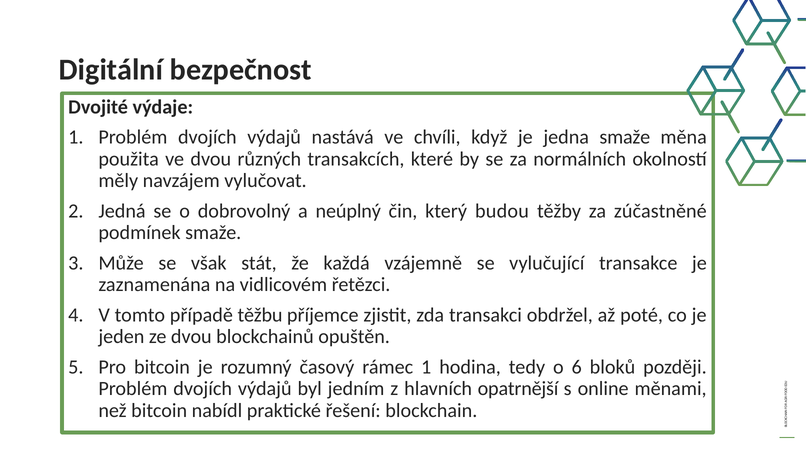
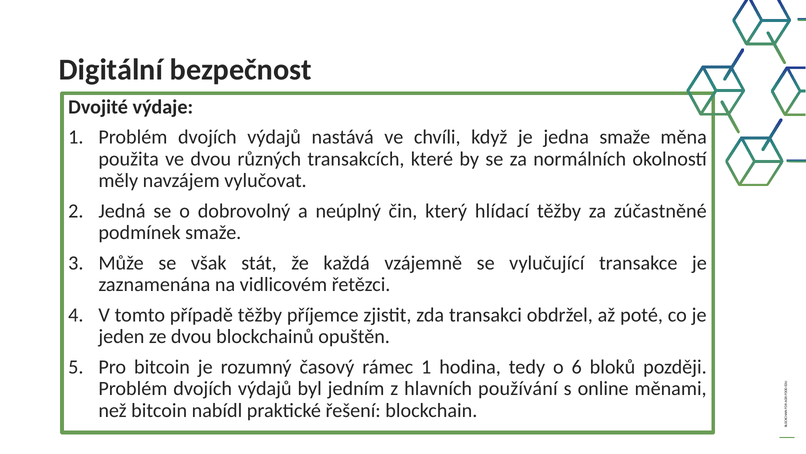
budou: budou -> hlídací (502, 211)
případě těžbu: těžbu -> těžby (260, 315)
opatrnější: opatrnější -> používání (518, 388)
